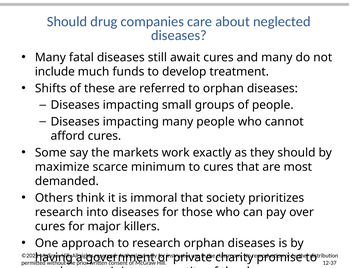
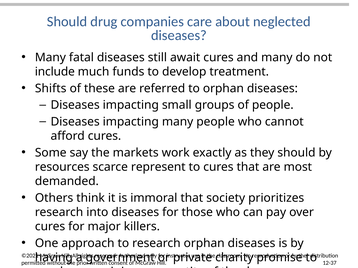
maximize: maximize -> resources (62, 167)
scarce minimum: minimum -> represent (158, 167)
